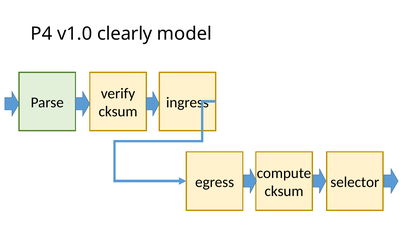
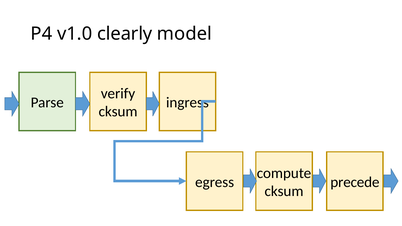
selector: selector -> precede (355, 182)
